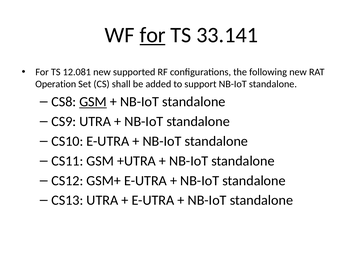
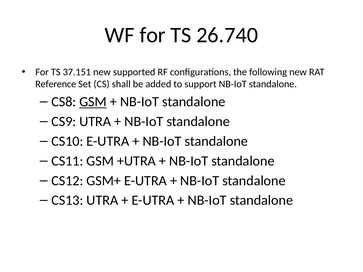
for underline: present -> none (153, 35)
33.141: 33.141 -> 26.740 (227, 35)
12.081: 12.081 -> 37.151 (77, 72)
Operation: Operation -> Reference (56, 84)
